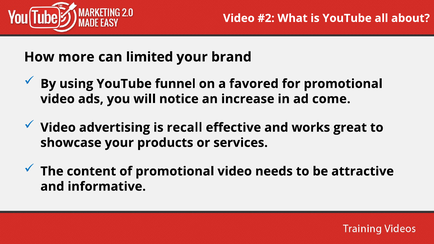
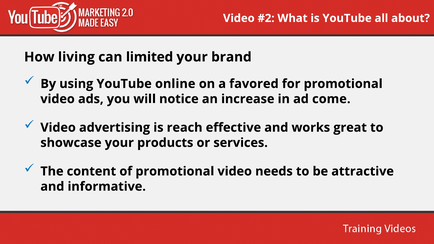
more: more -> living (76, 57)
funnel: funnel -> online (175, 84)
recall: recall -> reach (185, 128)
